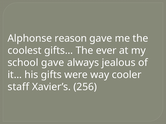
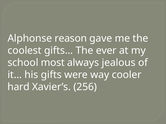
school gave: gave -> most (53, 63)
staff: staff -> hard (18, 87)
